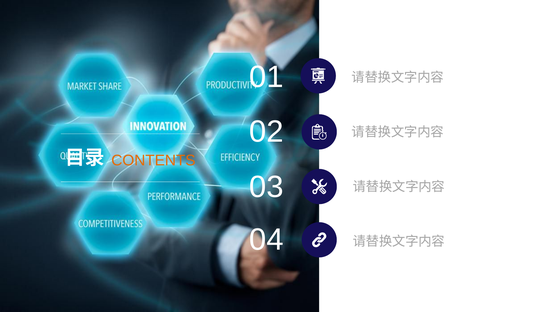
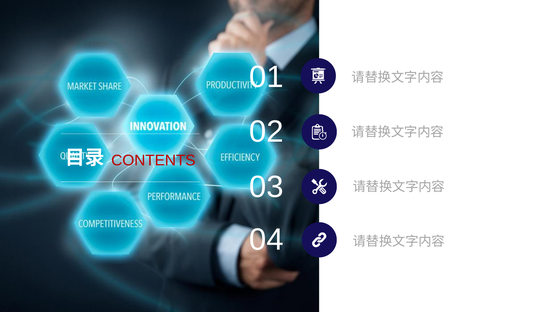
CONTENTS colour: orange -> red (153, 160)
